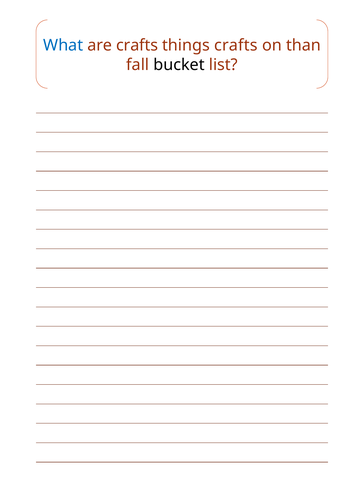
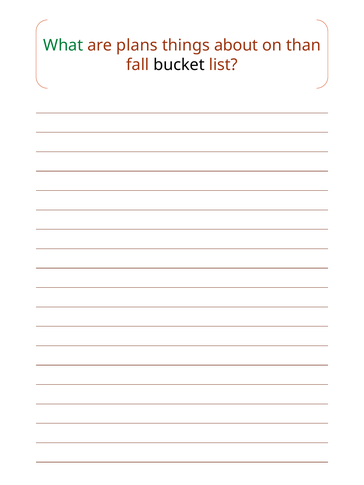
What colour: blue -> green (63, 45)
are crafts: crafts -> plans (137, 45)
things crafts: crafts -> about (236, 45)
